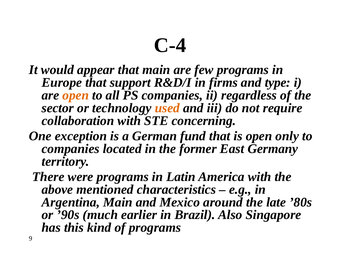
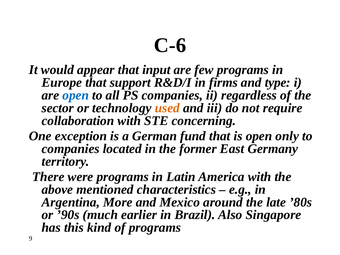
C-4: C-4 -> C-6 (170, 45)
that main: main -> input (156, 70)
open colour: orange -> blue (76, 95)
Argentina Main: Main -> More (118, 202)
